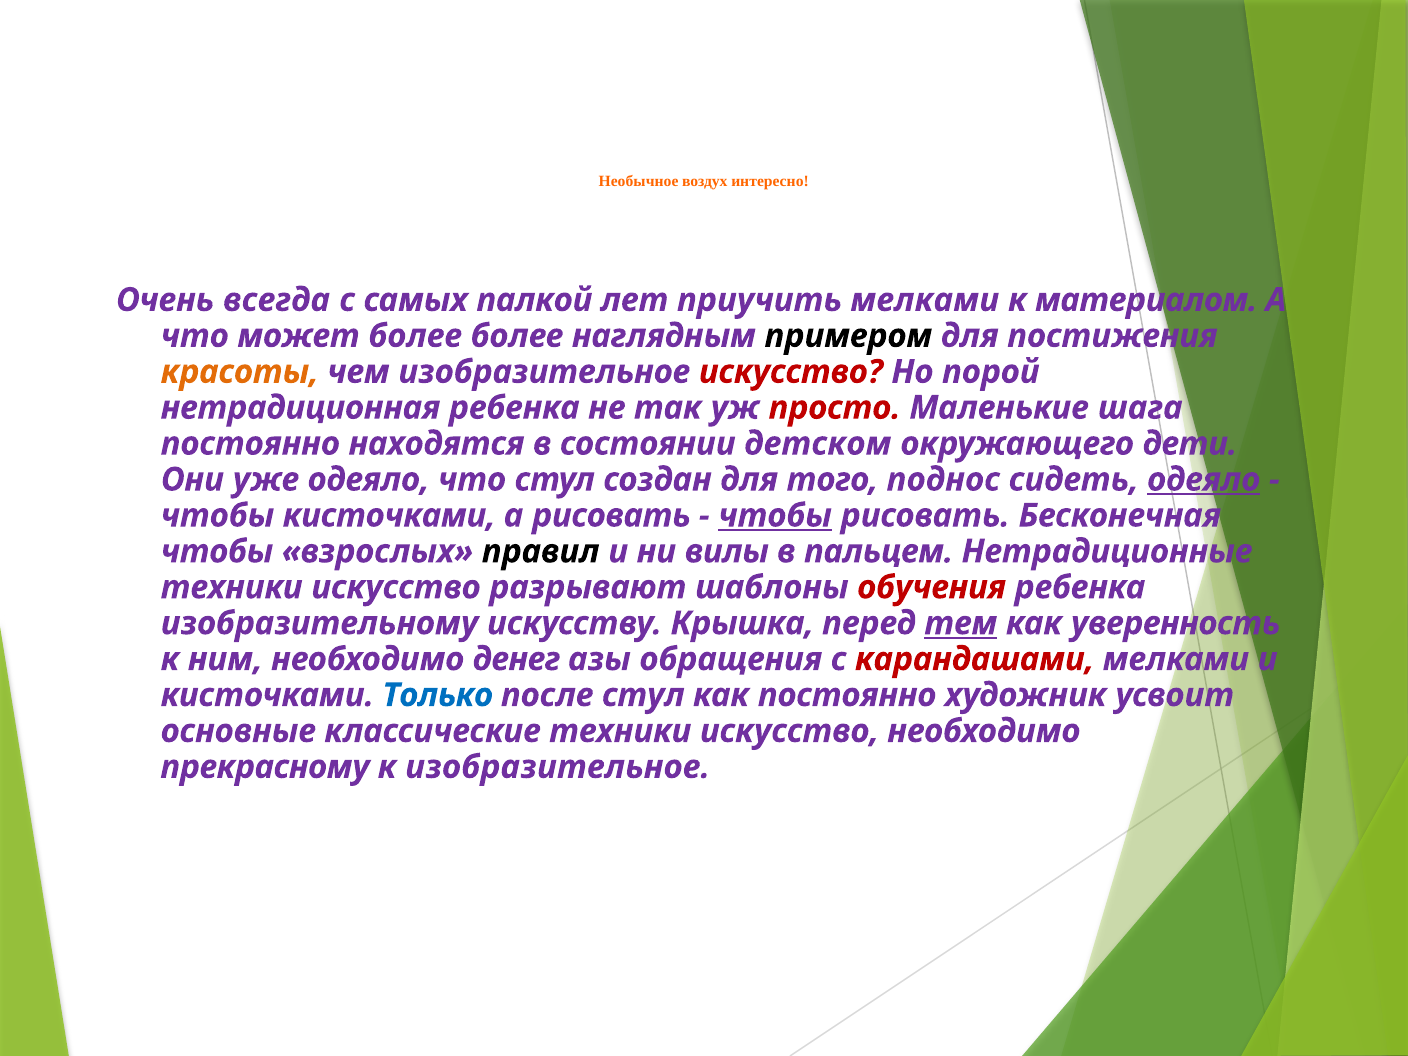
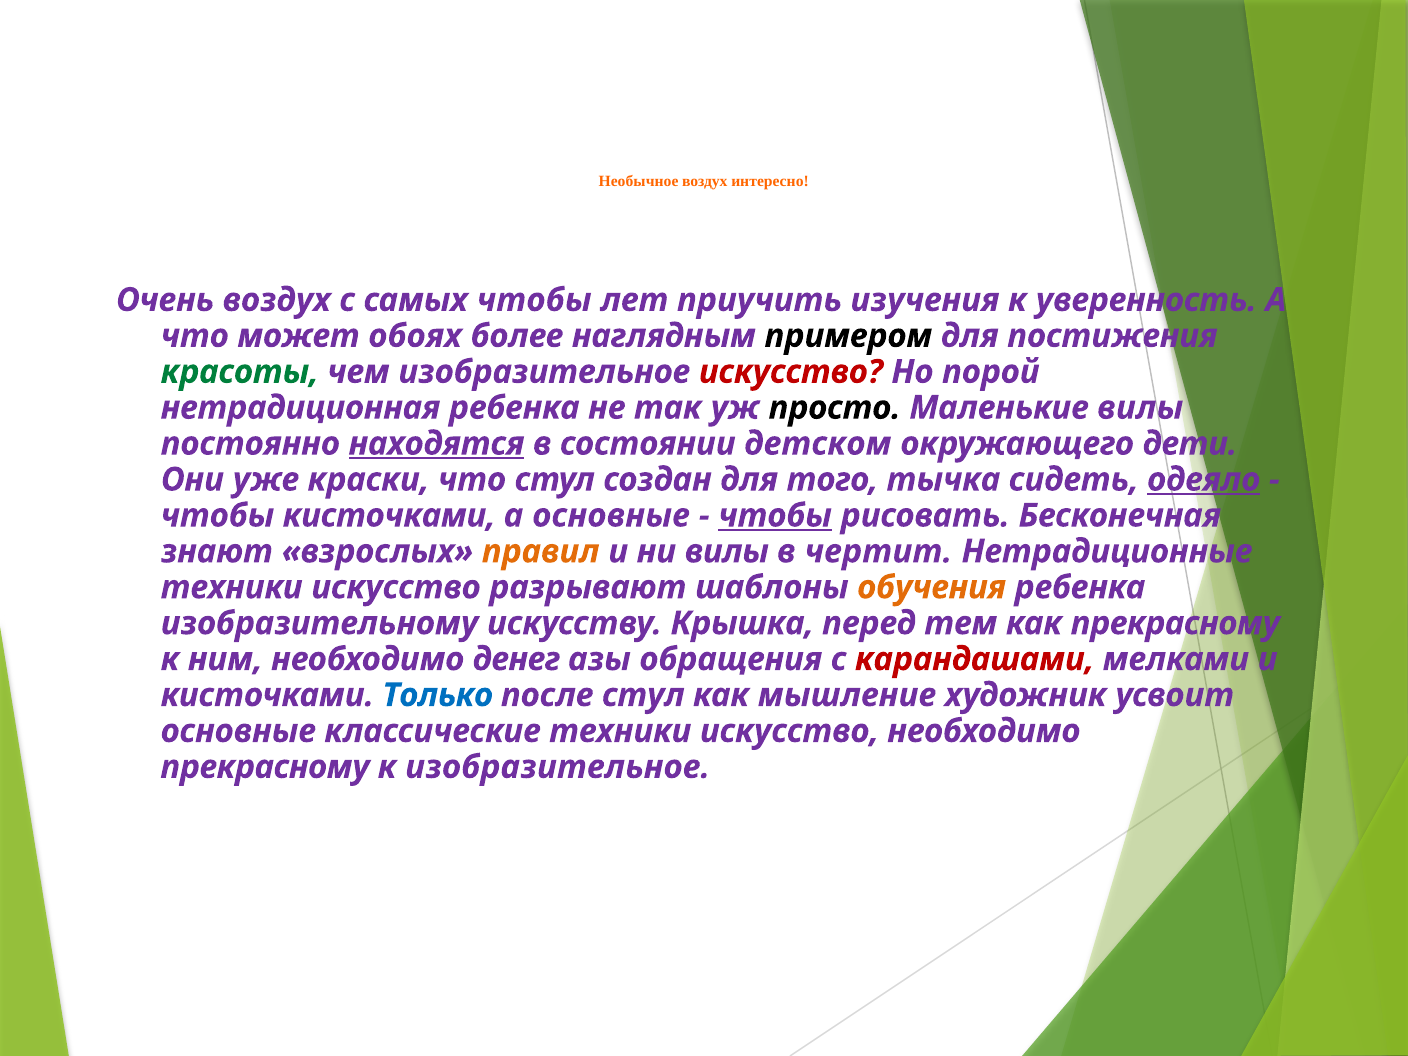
Очень всегда: всегда -> воздух (277, 300)
самых палкой: палкой -> чтобы (534, 300)
приучить мелками: мелками -> изучения (925, 300)
материалом: материалом -> уверенность (1146, 300)
может более: более -> обоях (415, 336)
красоты colour: orange -> green (240, 372)
просто colour: red -> black (835, 408)
Маленькие шага: шага -> вилы (1140, 408)
находятся underline: none -> present (437, 444)
уже одеяло: одеяло -> краски (368, 480)
поднос: поднос -> тычка (943, 480)
а рисовать: рисовать -> основные (611, 516)
чтобы: чтобы -> знают (217, 551)
правил colour: black -> orange (541, 551)
пальцем: пальцем -> чертит (878, 551)
обучения colour: red -> orange (932, 587)
тем underline: present -> none (961, 623)
как уверенность: уверенность -> прекрасному (1175, 623)
как постоянно: постоянно -> мышление (847, 695)
